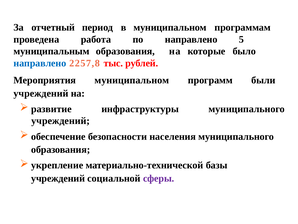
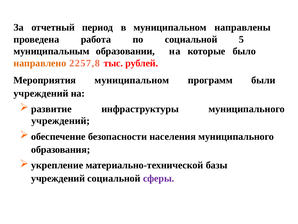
программам: программам -> направлены (243, 27)
по направлено: направлено -> социальной (191, 39)
муниципальным образования: образования -> образовании (125, 51)
направлено colour: blue -> orange (40, 63)
